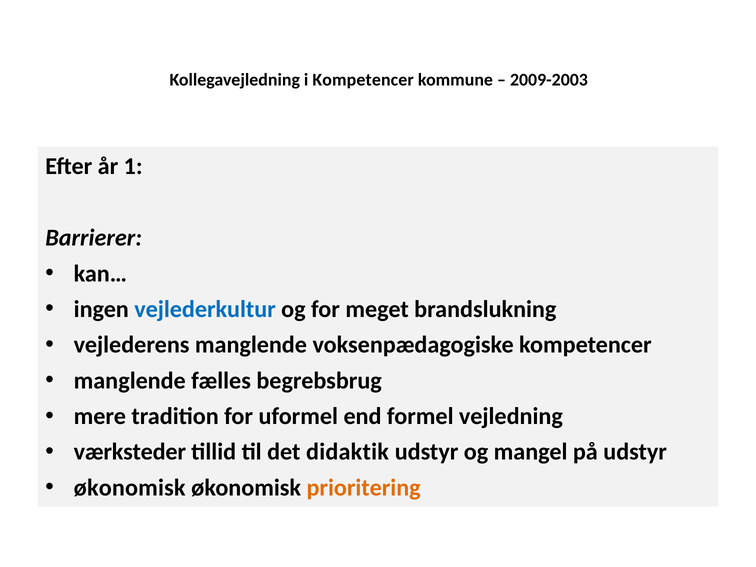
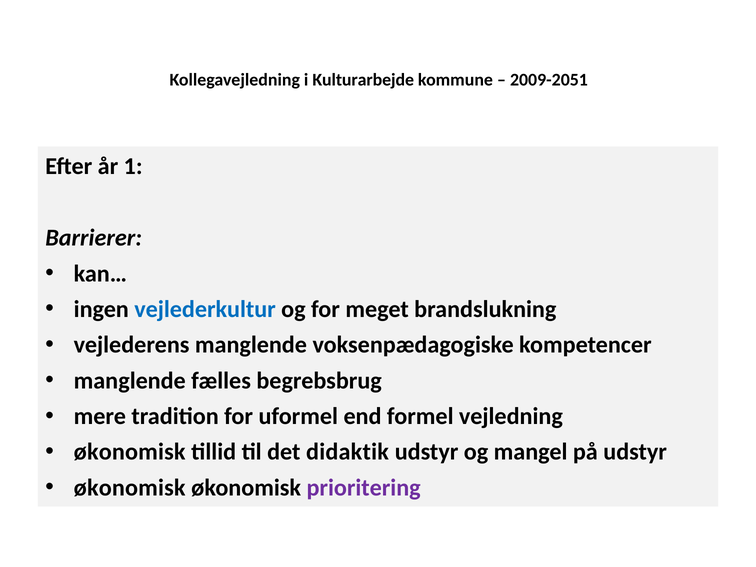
i Kompetencer: Kompetencer -> Kulturarbejde (363, 80)
2009-2003: 2009-2003 -> 2009-2051 (549, 80)
værksteder: værksteder -> økonomisk (130, 452)
prioritering colour: orange -> purple (364, 488)
